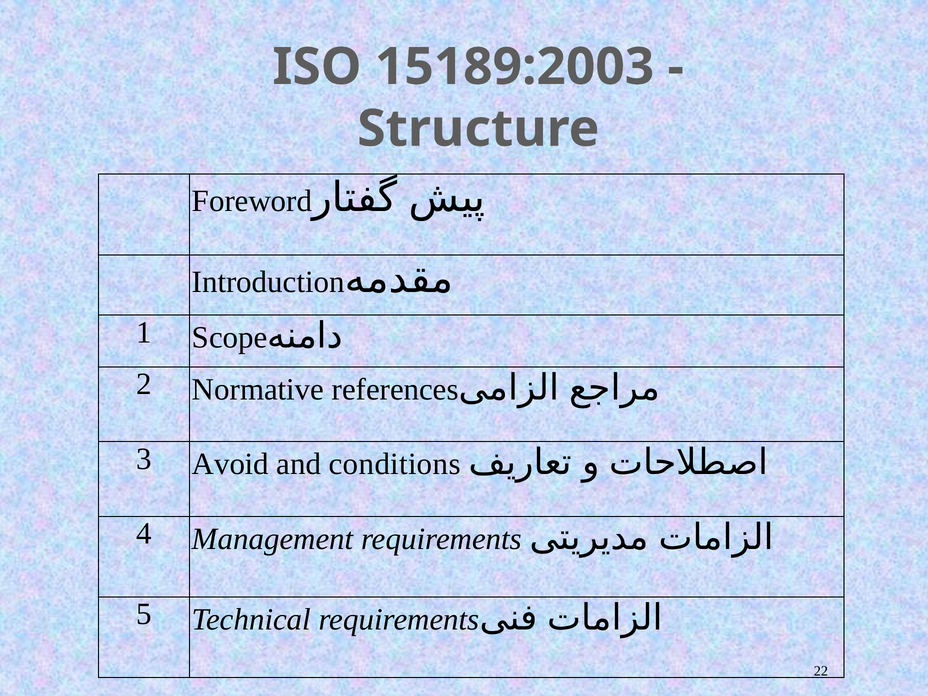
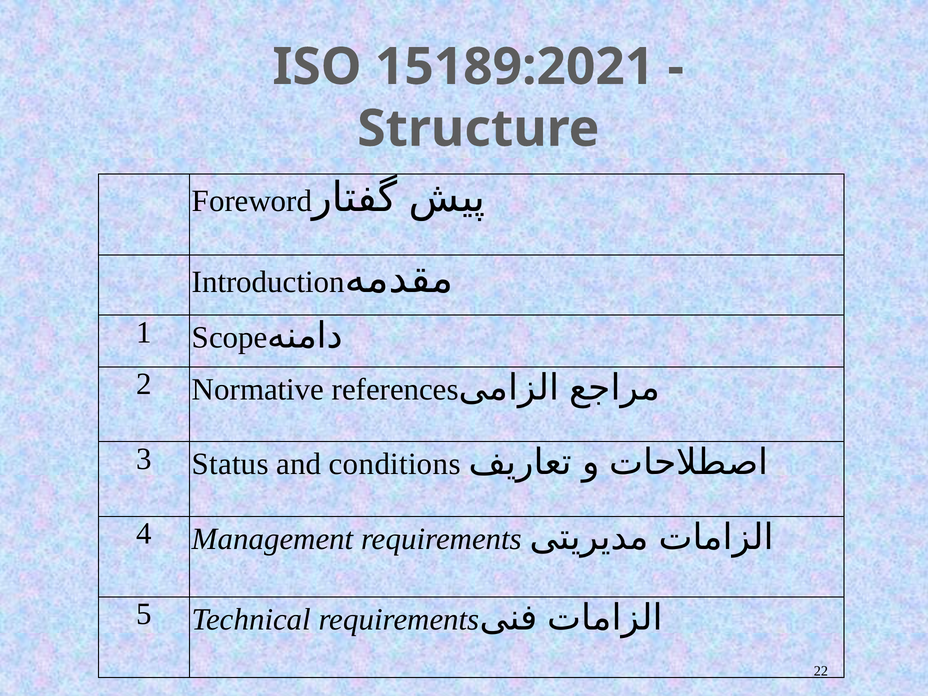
15189:2003: 15189:2003 -> 15189:2021 (515, 67)
Avoid: Avoid -> Status (230, 464)
